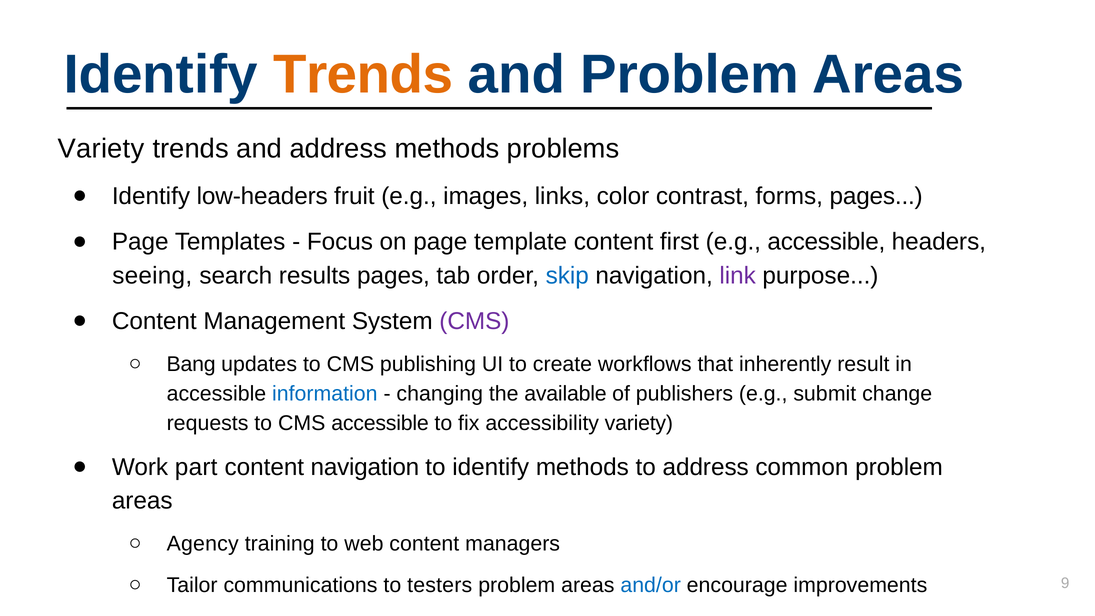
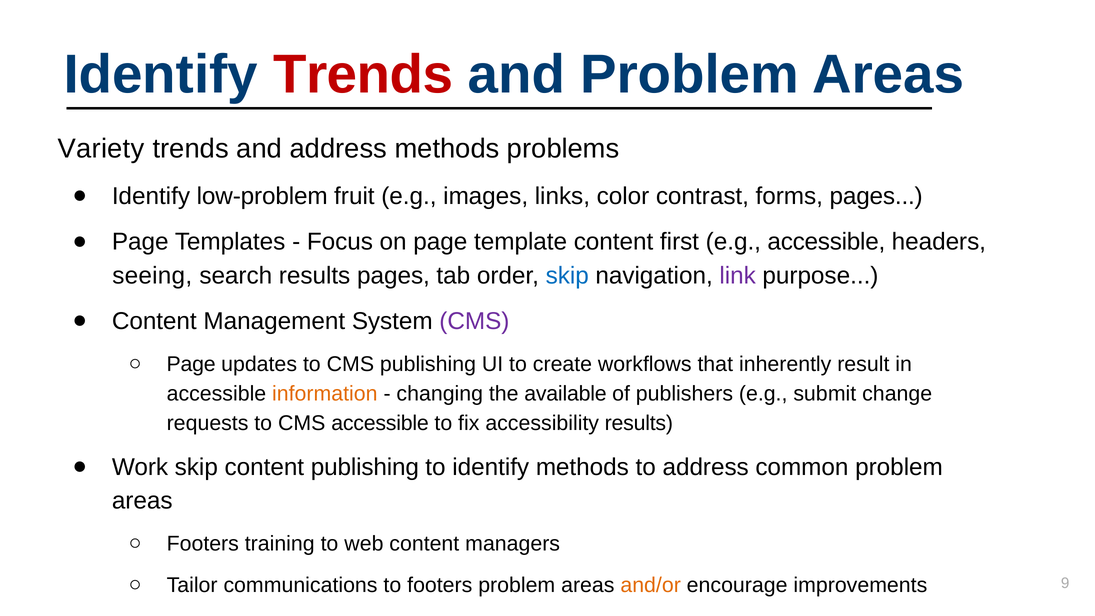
Trends colour: orange -> red (363, 75)
low-headers: low-headers -> low-problem (262, 196)
Bang: Bang -> Page (191, 364)
information colour: blue -> orange (325, 394)
accessibility variety: variety -> results (639, 423)
Work part: part -> skip (196, 467)
content navigation: navigation -> publishing (365, 467)
Agency: Agency -> Footers (203, 544)
to testers: testers -> footers (440, 585)
and/or colour: blue -> orange (651, 585)
